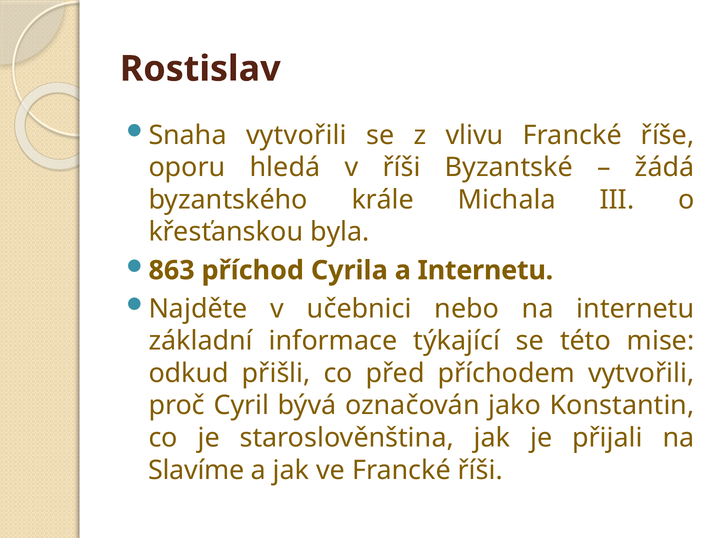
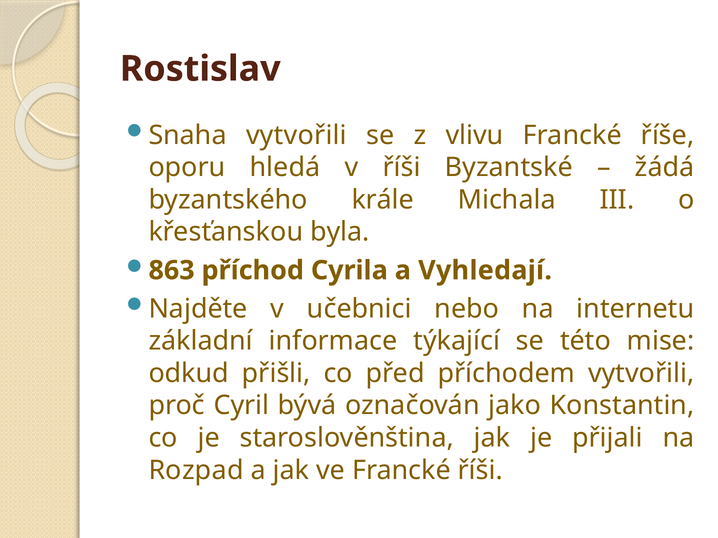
a Internetu: Internetu -> Vyhledají (485, 271)
Slavíme: Slavíme -> Rozpad (196, 471)
